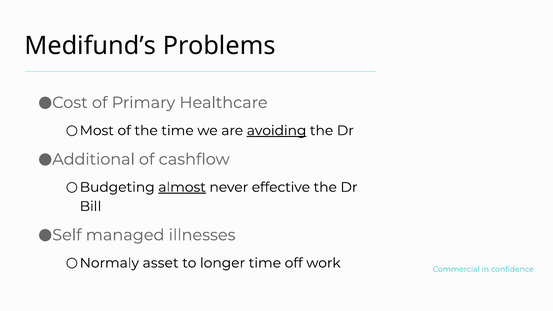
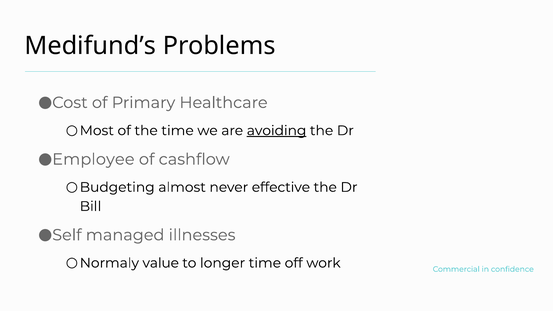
Additional: Additional -> Employee (93, 159)
almost underline: present -> none (182, 187)
asset: asset -> value (161, 263)
